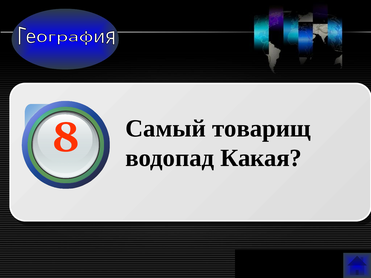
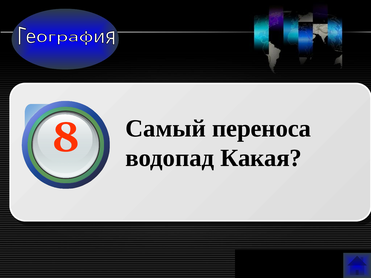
товарищ: товарищ -> переноса (262, 129)
